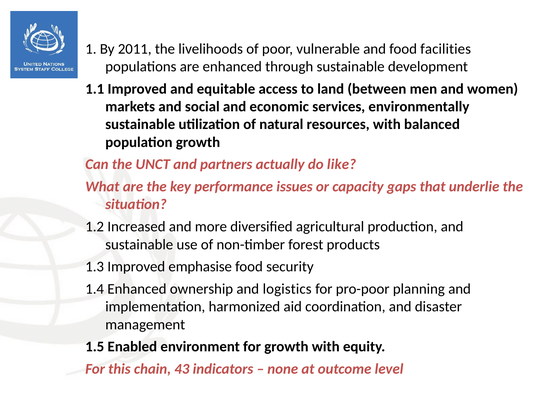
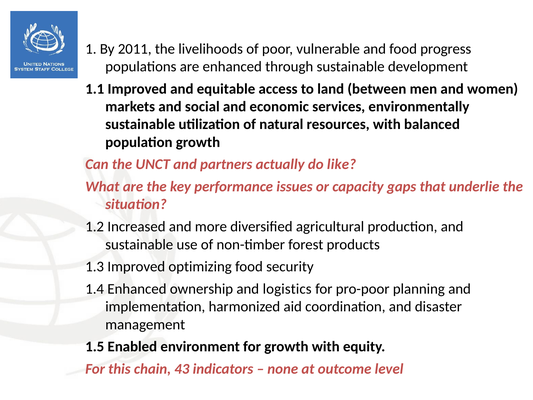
facilities: facilities -> progress (446, 49)
emphasise: emphasise -> optimizing (200, 267)
